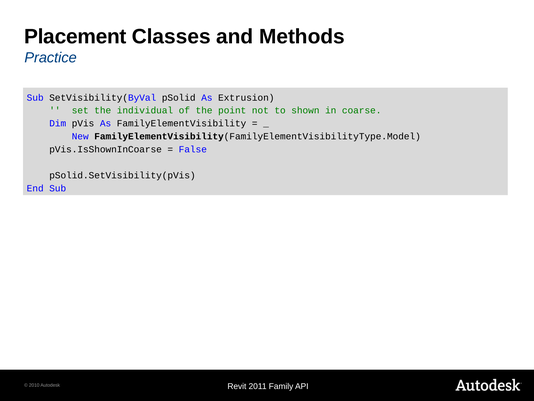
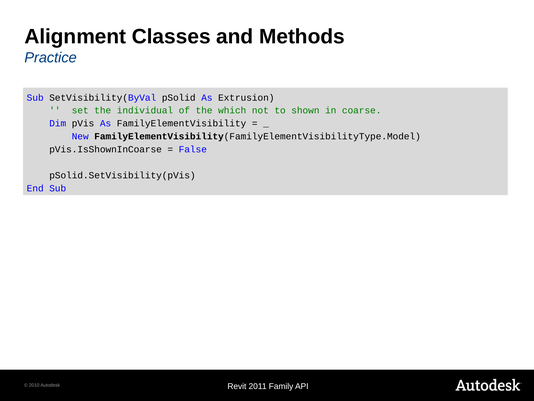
Placement: Placement -> Alignment (75, 37)
point: point -> which (232, 110)
